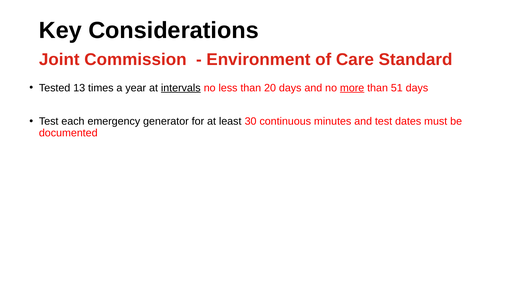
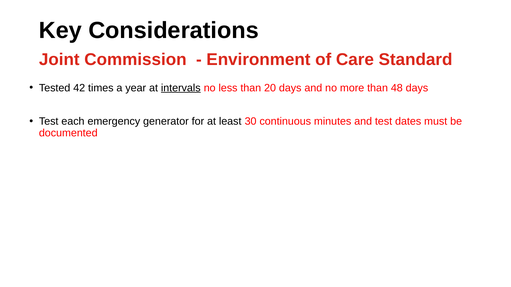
13: 13 -> 42 (79, 88)
more underline: present -> none (352, 88)
51: 51 -> 48 (397, 88)
